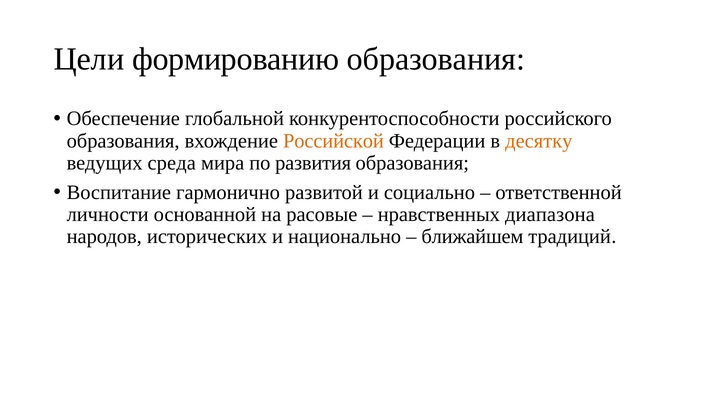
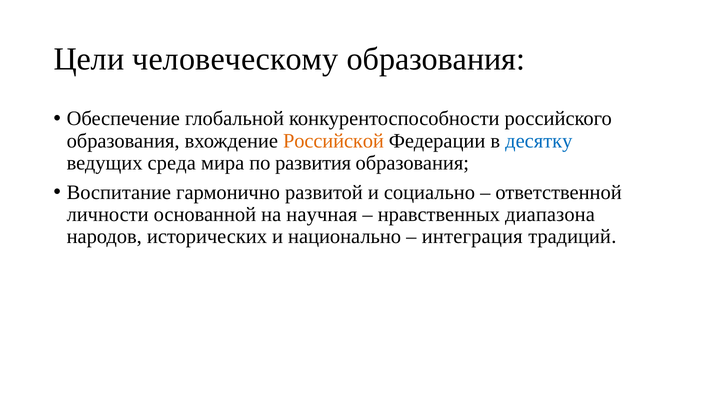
формированию: формированию -> человеческому (235, 59)
десятку colour: orange -> blue (539, 141)
расовые: расовые -> научная (322, 214)
ближайшем: ближайшем -> интеграция (472, 237)
